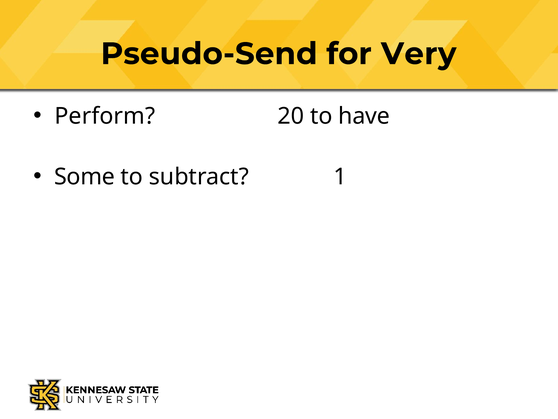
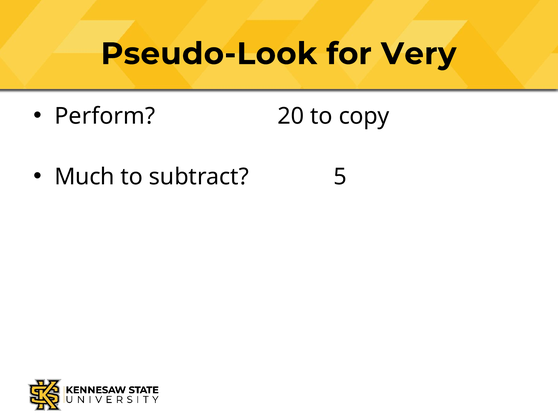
Pseudo-Send: Pseudo-Send -> Pseudo-Look (209, 54)
have: have -> copy (364, 116)
Some: Some -> Much (85, 176)
1: 1 -> 5 (340, 176)
